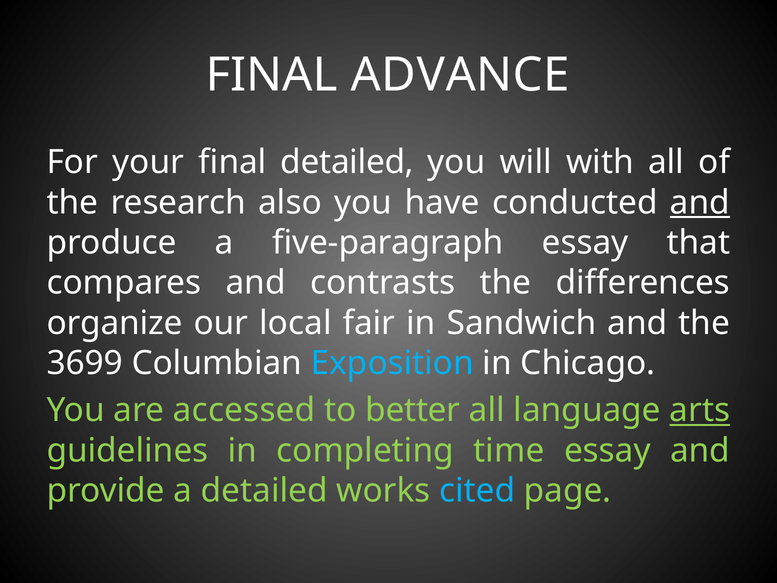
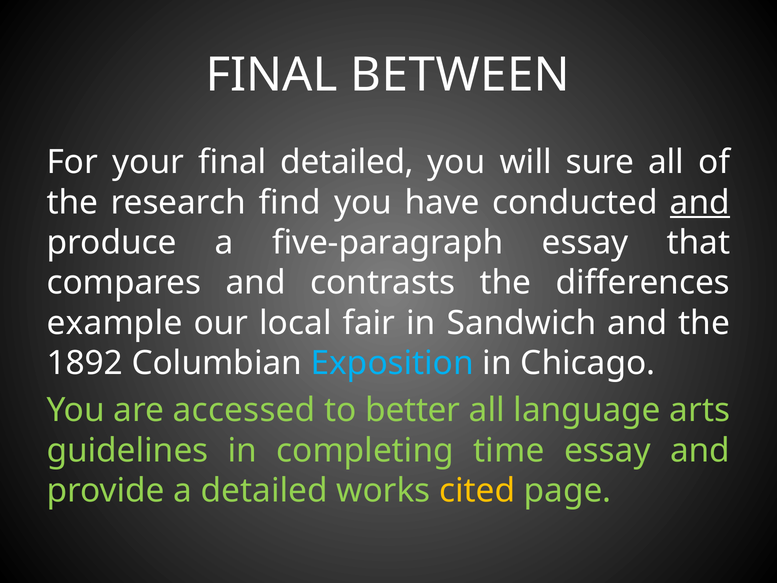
ADVANCE: ADVANCE -> BETWEEN (460, 75)
with: with -> sure (600, 162)
also: also -> find (290, 202)
organize: organize -> example (115, 323)
3699: 3699 -> 1892 (85, 363)
arts underline: present -> none (700, 410)
cited colour: light blue -> yellow (477, 491)
